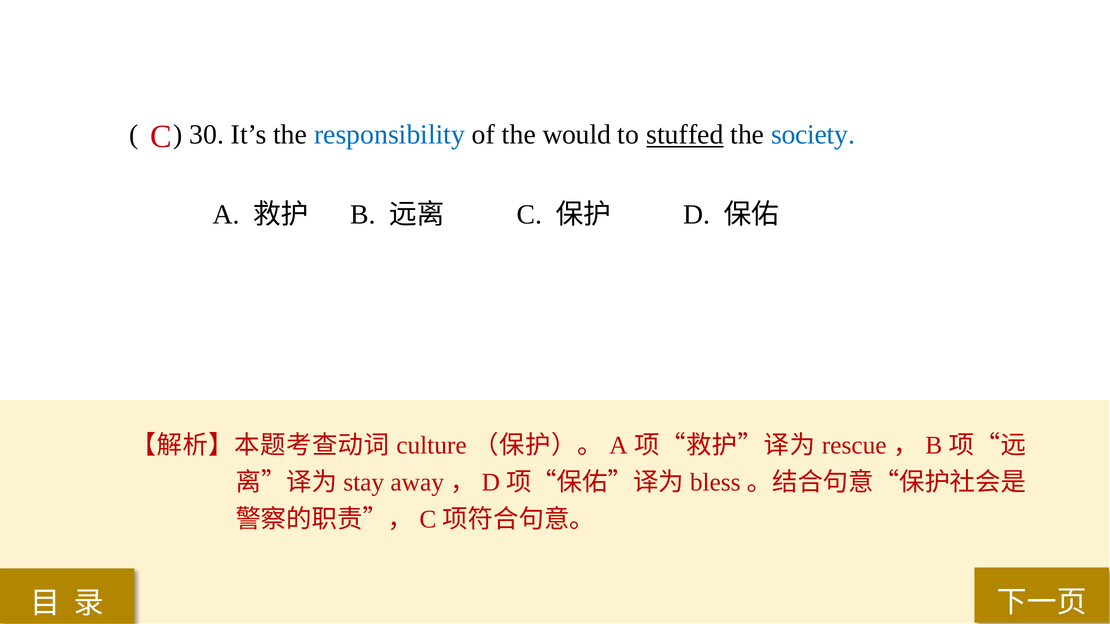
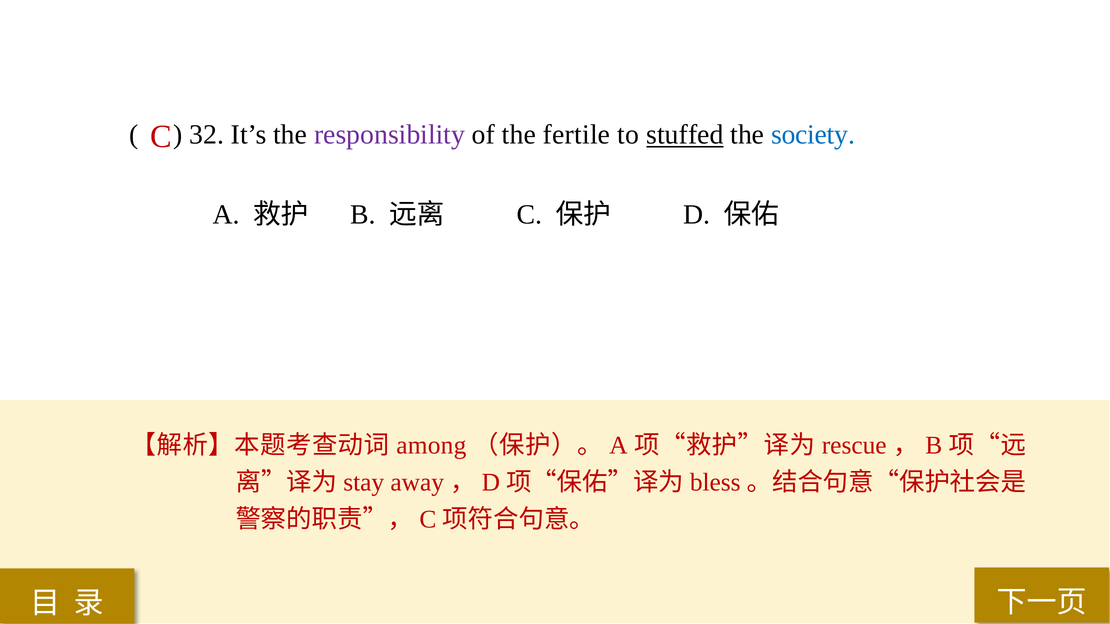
30: 30 -> 32 (207, 135)
responsibility colour: blue -> purple (390, 135)
would: would -> fertile (577, 135)
culture: culture -> among (431, 446)
